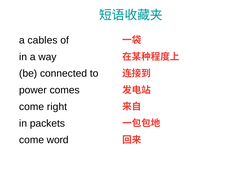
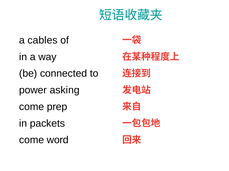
comes: comes -> asking (65, 90)
right: right -> prep (57, 107)
